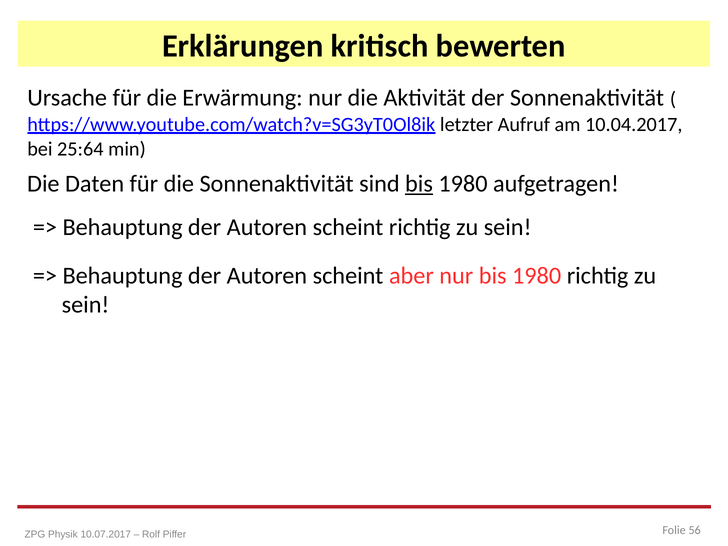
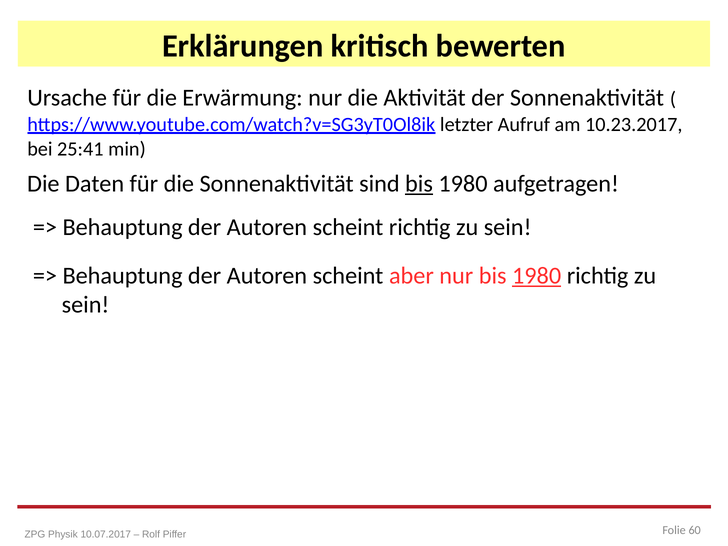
10.04.2017: 10.04.2017 -> 10.23.2017 (634, 124)
25:64: 25:64 -> 25:41 (80, 149)
1980 underline: none -> present (537, 276)
56: 56 -> 60 (695, 530)
